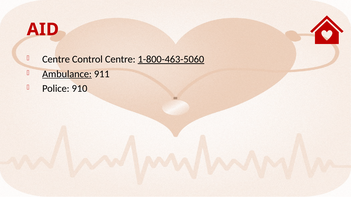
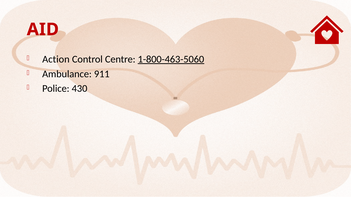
Centre: Centre -> Action (56, 59)
Ambulance underline: present -> none (67, 74)
910: 910 -> 430 (80, 89)
